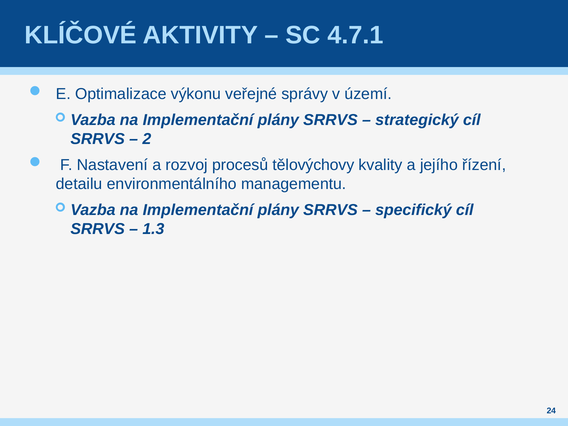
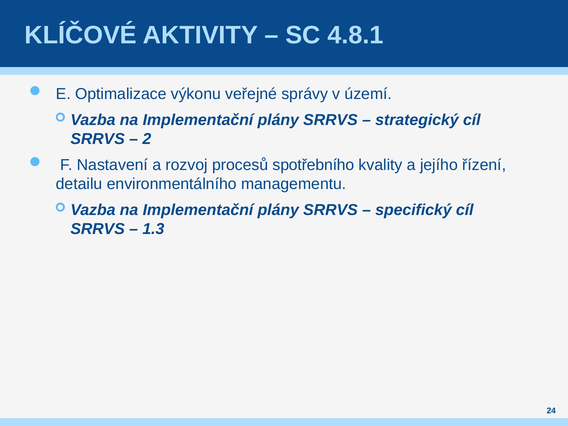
4.7.1: 4.7.1 -> 4.8.1 (356, 35)
tělovýchovy: tělovýchovy -> spotřebního (313, 165)
